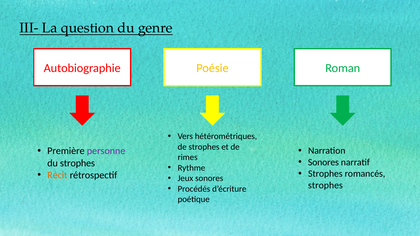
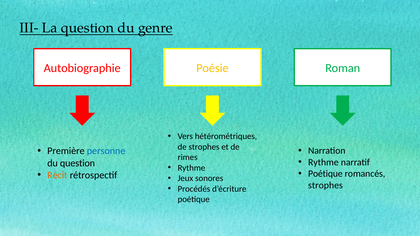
personne colour: purple -> blue (106, 151)
Sonores: Sonores -> Rythme (323, 162)
du strophes: strophes -> question (78, 163)
Strophes: Strophes -> Poétique (325, 174)
